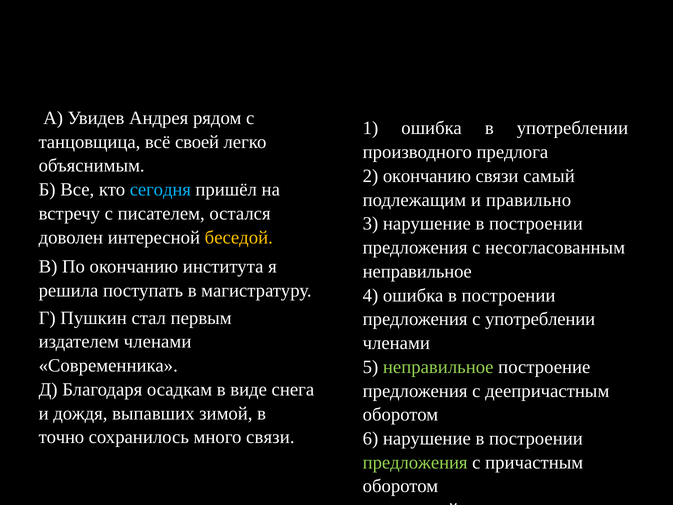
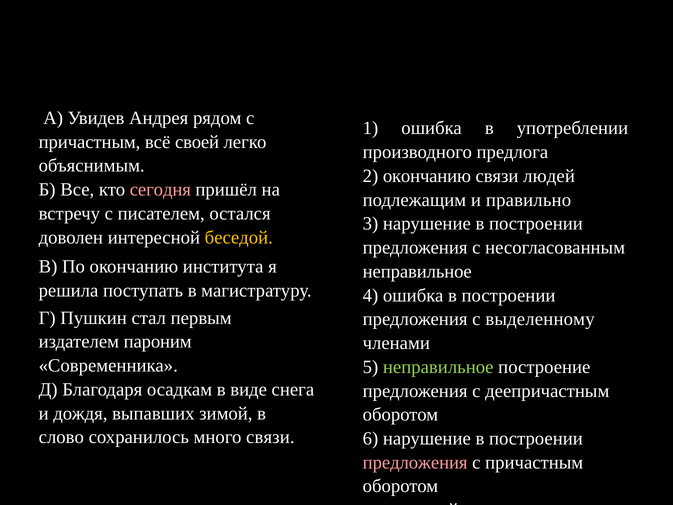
танцовщица: танцовщица -> причастным (90, 142)
самый: самый -> людей (549, 176)
сегодня colour: light blue -> pink (160, 190)
с употреблении: употреблении -> выделенному (540, 319)
издателем членами: членами -> пароним (158, 342)
точно: точно -> слово (61, 437)
предложения colour: light green -> pink (415, 462)
